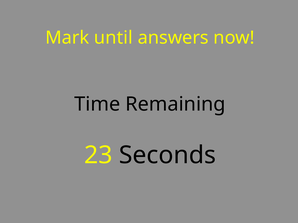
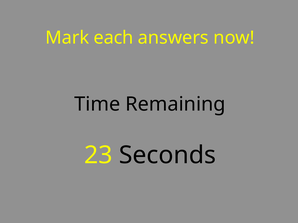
until: until -> each (113, 38)
